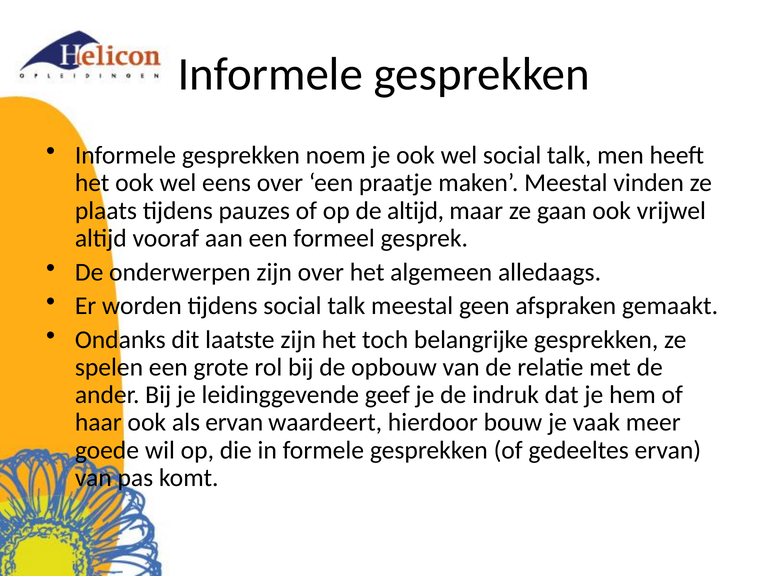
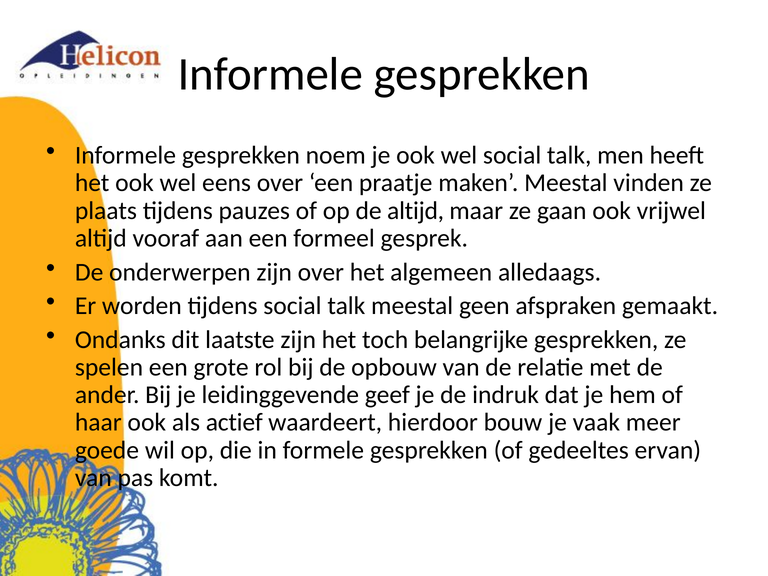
als ervan: ervan -> actief (234, 423)
